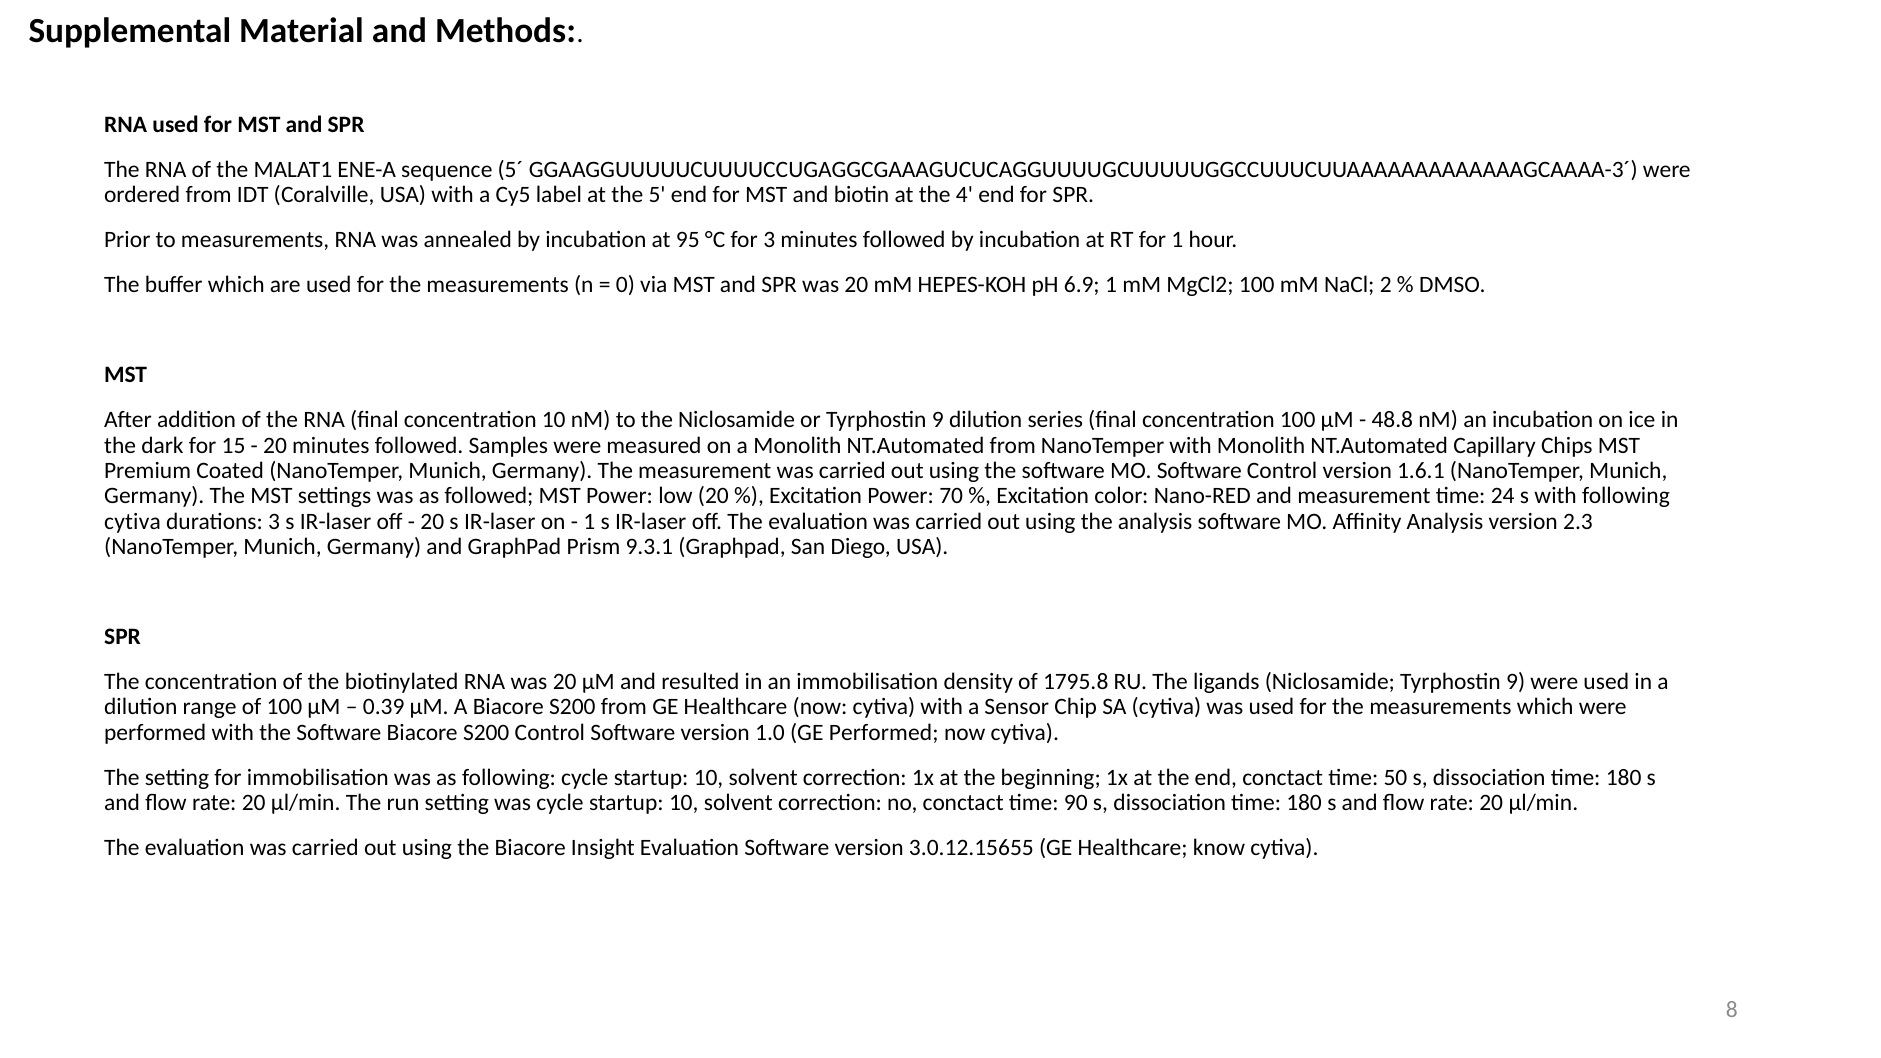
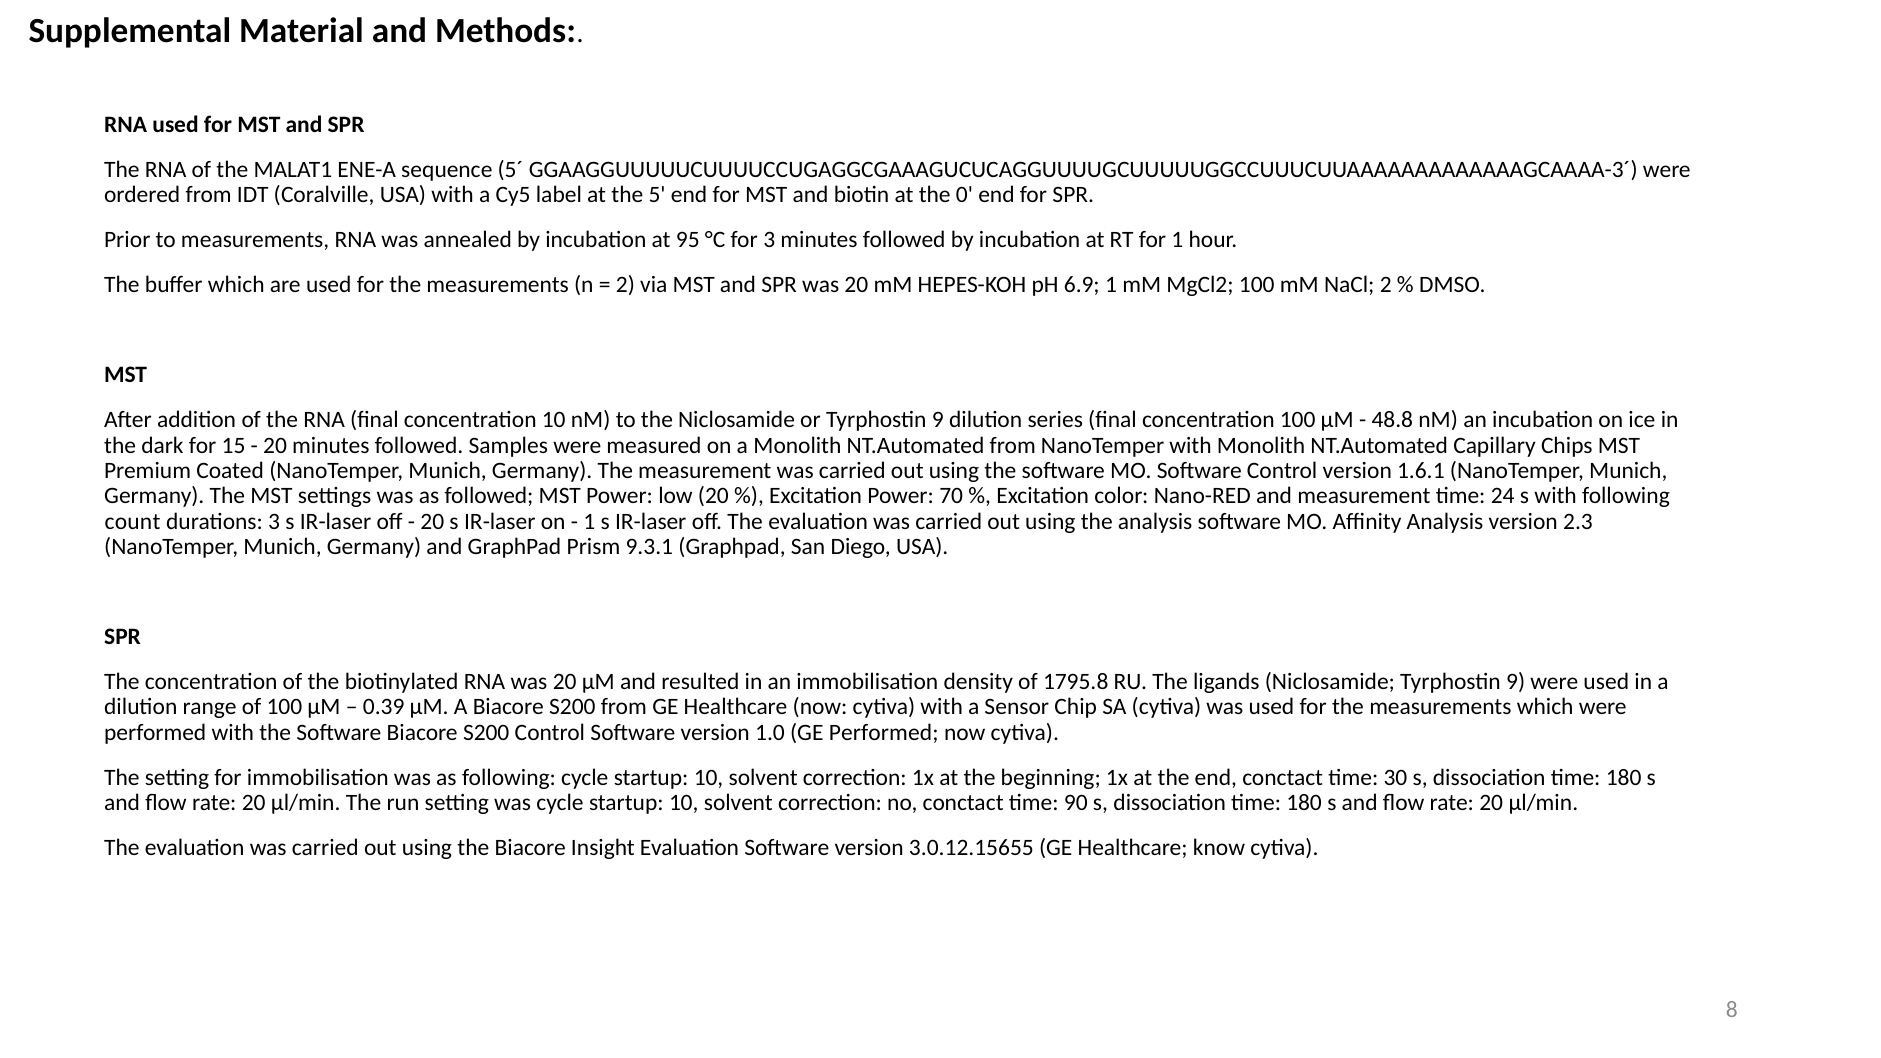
4: 4 -> 0 (964, 195)
0: 0 -> 2 (625, 285)
cytiva: cytiva -> count (133, 521)
50: 50 -> 30 (1395, 778)
